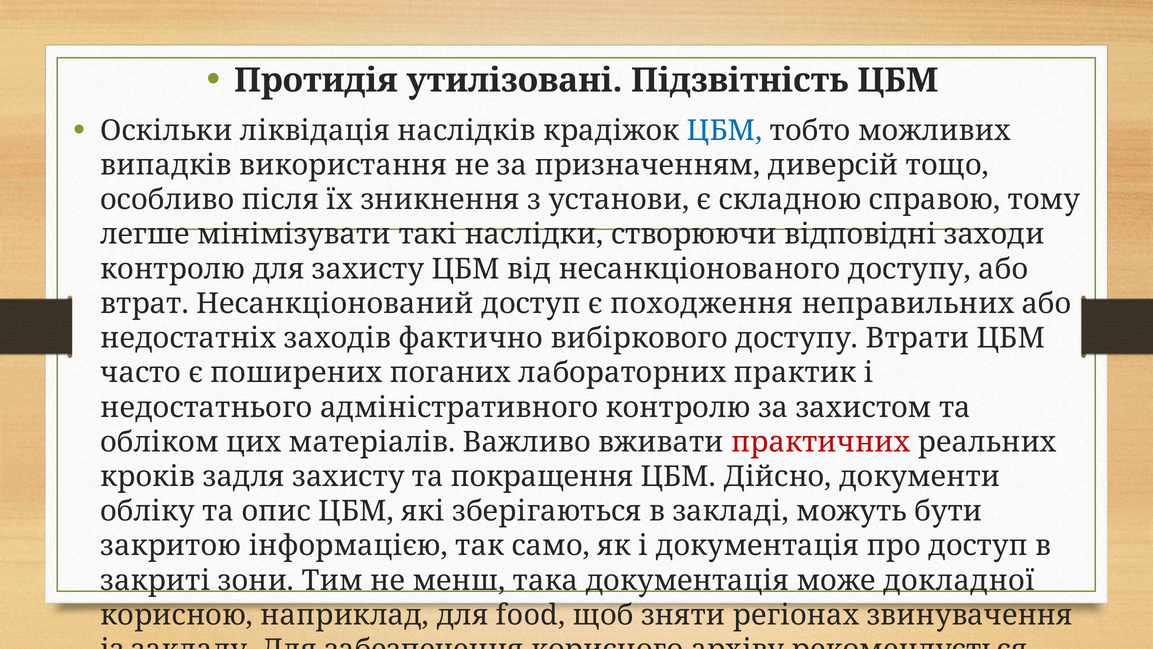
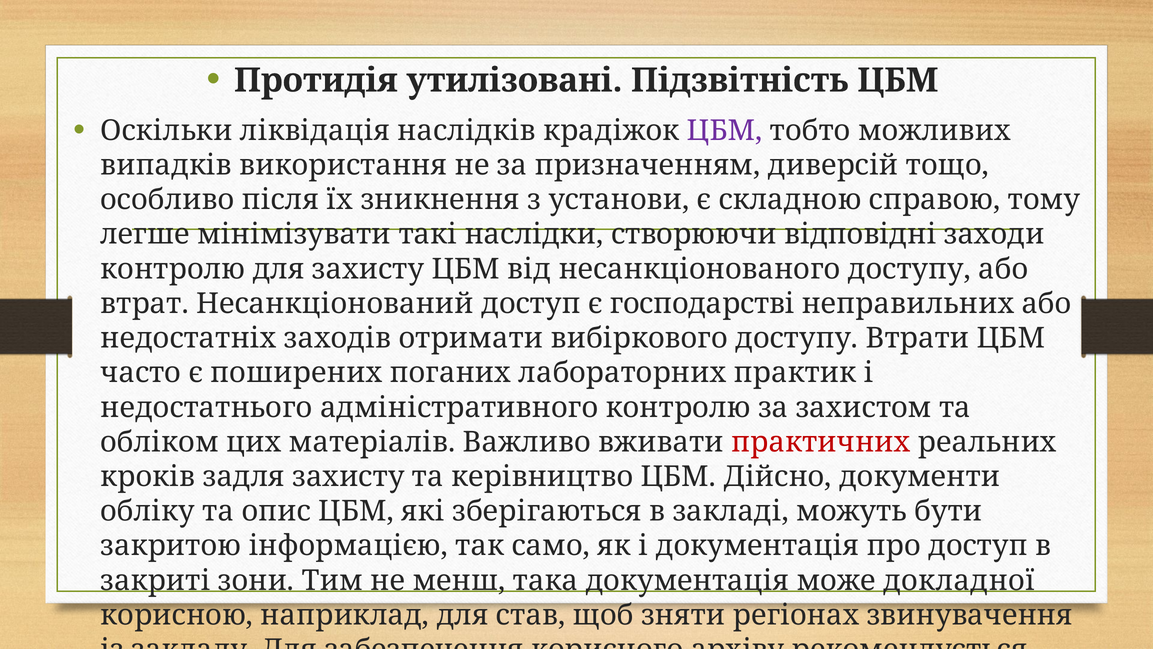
ЦБМ colour: blue -> purple (725, 131)
походження: походження -> господарстві (702, 303)
фактично: фактично -> отримати (471, 338)
покращення: покращення -> керівництво (542, 476)
food: food -> став (531, 615)
